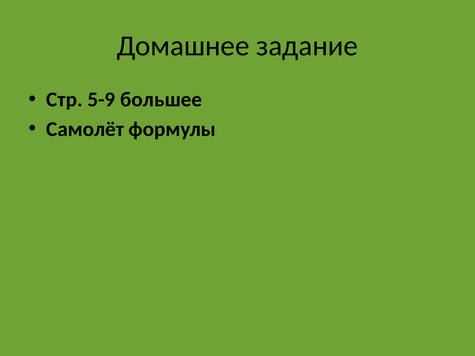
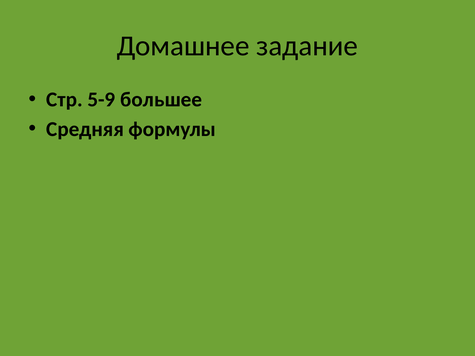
Самолёт: Самолёт -> Средняя (85, 129)
